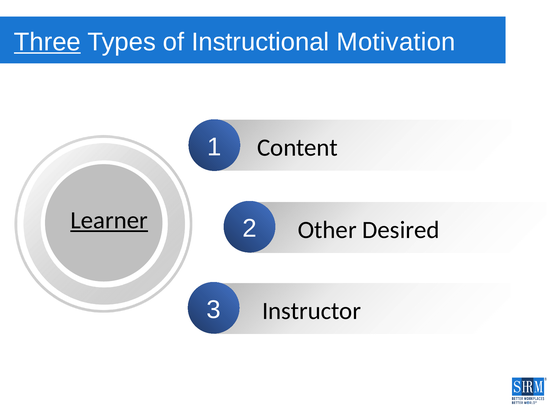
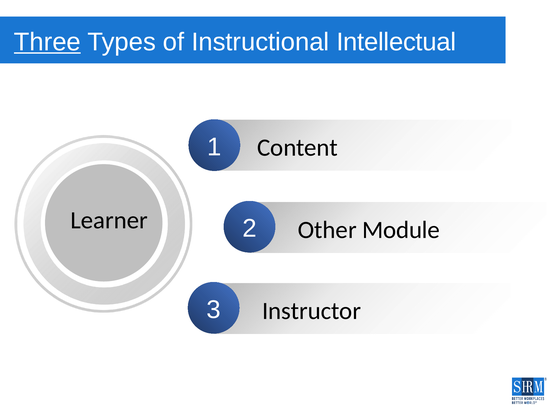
Motivation: Motivation -> Intellectual (396, 42)
Learner underline: present -> none (109, 221)
Desired: Desired -> Module (401, 230)
